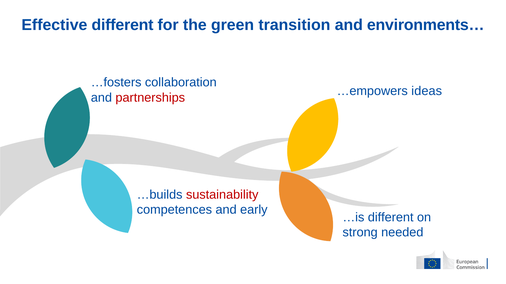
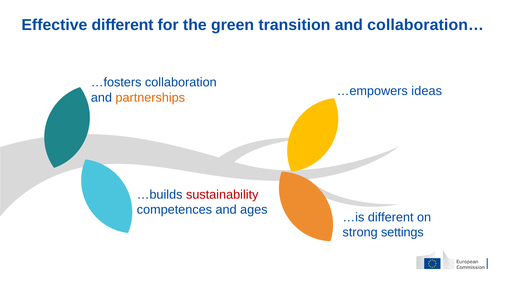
environments…: environments… -> collaboration… (426, 25)
partnerships colour: red -> orange (150, 98)
early: early -> ages (254, 210)
needed: needed -> settings (402, 233)
